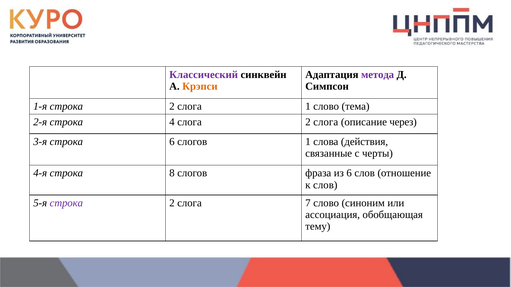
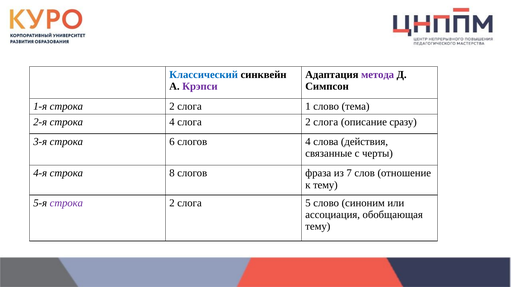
Классический colour: purple -> blue (204, 75)
Крэпси colour: orange -> purple (200, 86)
через: через -> сразу (403, 122)
слогов 1: 1 -> 4 (308, 142)
из 6: 6 -> 7 (349, 173)
к слов: слов -> тему (325, 185)
7: 7 -> 5 (308, 203)
